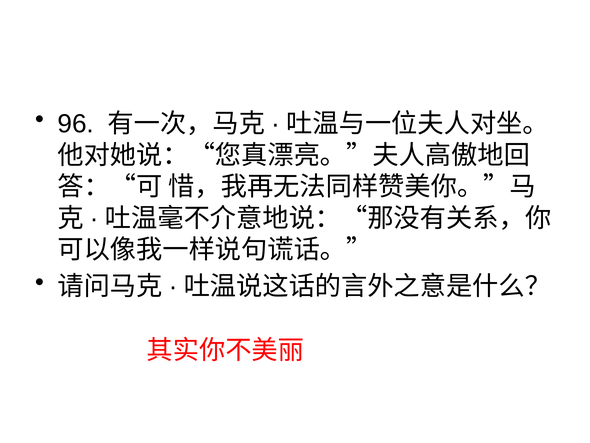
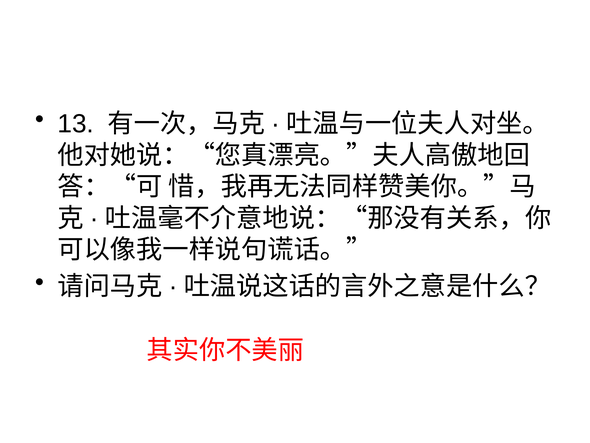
96: 96 -> 13 (76, 124)
